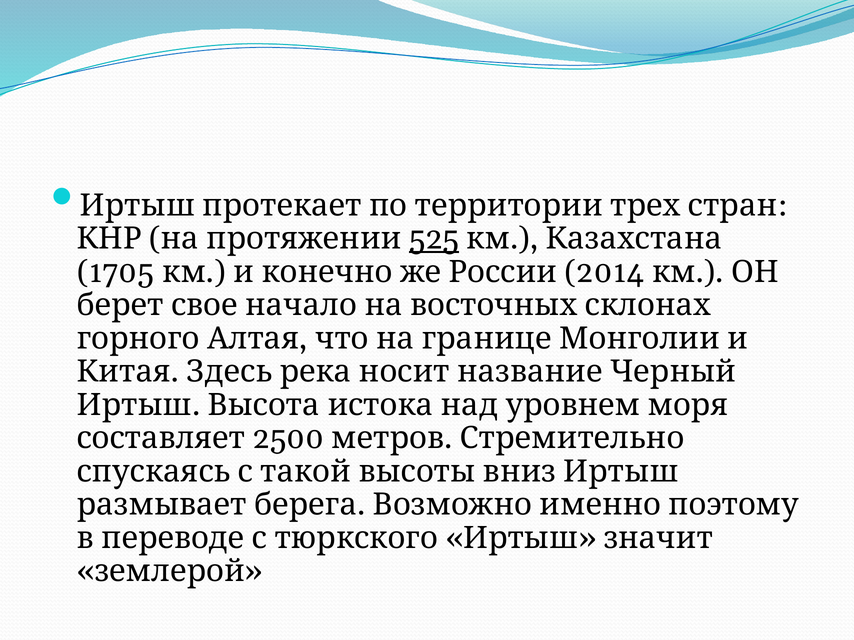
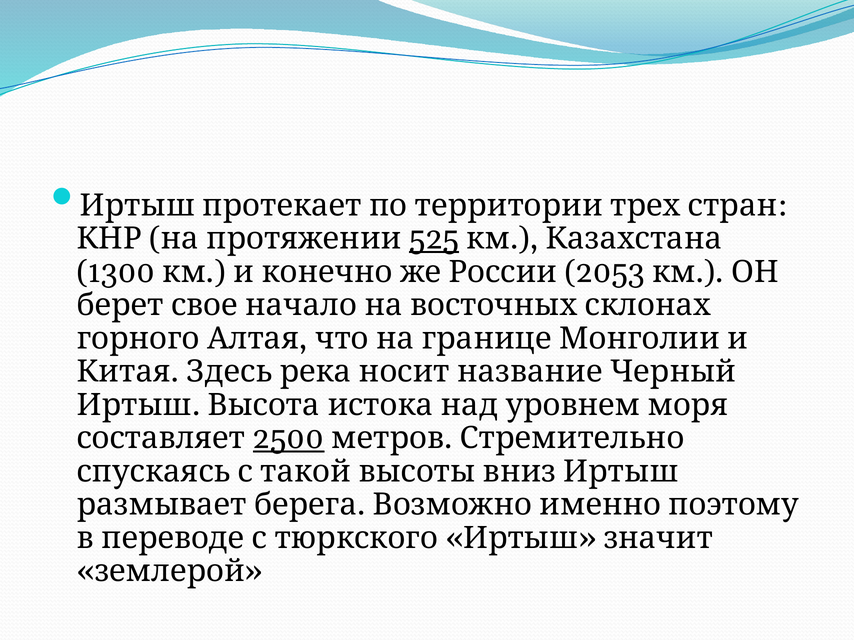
1705: 1705 -> 1300 (116, 272)
2014: 2014 -> 2053 (605, 272)
2500 underline: none -> present (289, 439)
